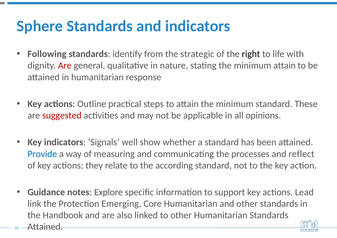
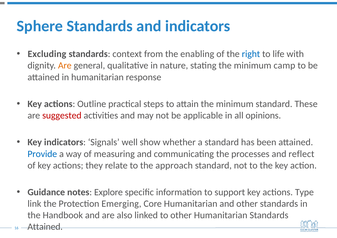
Following: Following -> Excluding (47, 54)
identify: identify -> context (127, 54)
strategic: strategic -> enabling (197, 54)
right colour: black -> blue (251, 54)
Are colour: red -> orange (65, 66)
minimum attain: attain -> camp (284, 66)
according: according -> approach (174, 166)
Lead: Lead -> Type (304, 192)
